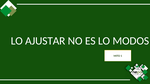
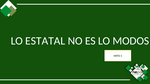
AJUSTAR: AJUSTAR -> ESTATAL (45, 41)
